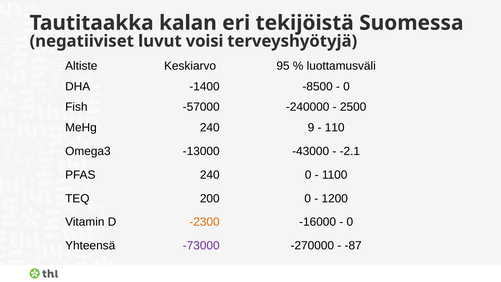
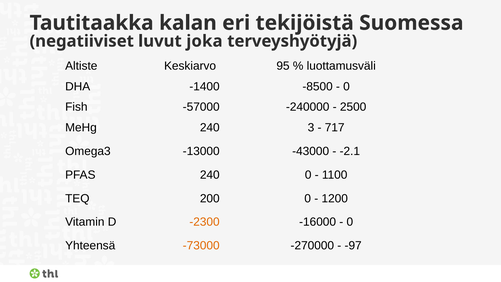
voisi: voisi -> joka (204, 41)
9: 9 -> 3 (311, 128)
110: 110 -> 717 (335, 128)
-73000 colour: purple -> orange (201, 245)
-87: -87 -> -97 (353, 245)
